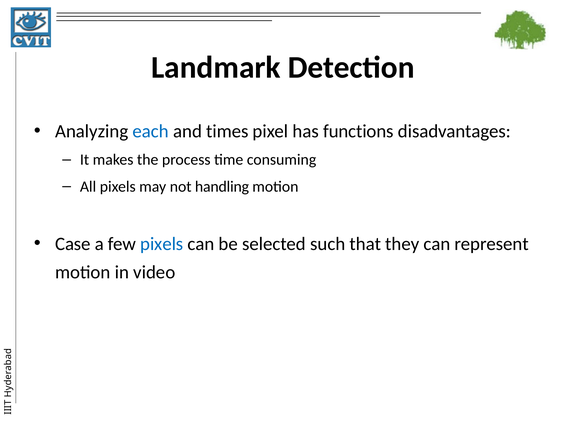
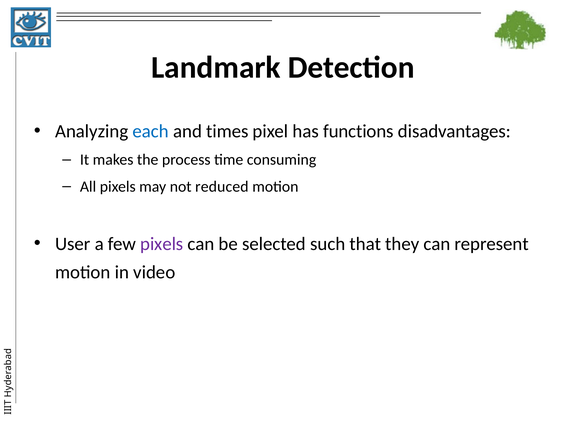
handling: handling -> reduced (222, 186)
Case: Case -> User (73, 244)
pixels colour: blue -> purple (162, 244)
